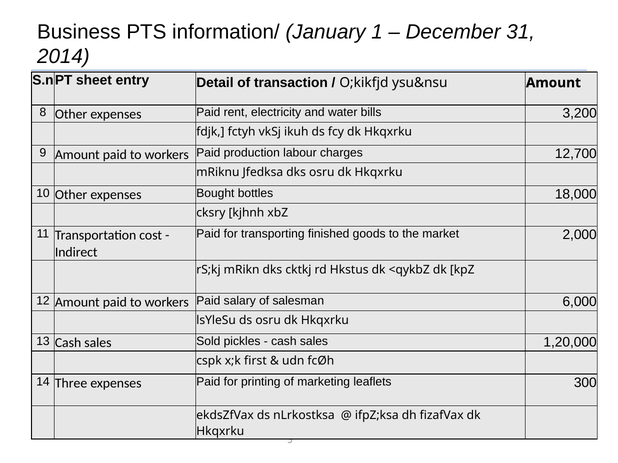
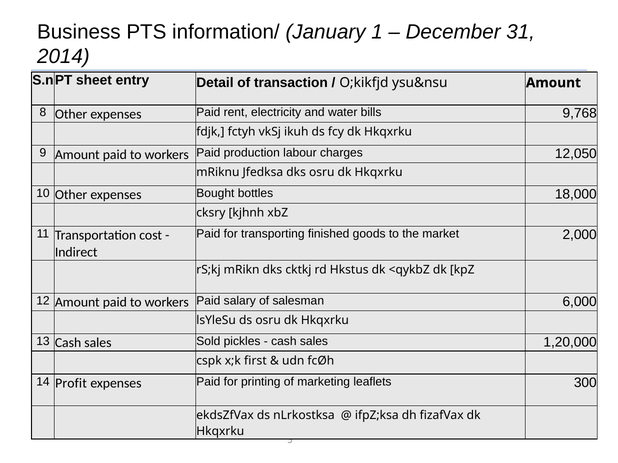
3,200: 3,200 -> 9,768 (580, 114)
12,700: 12,700 -> 12,050 (576, 154)
Three: Three -> Profit (71, 384)
